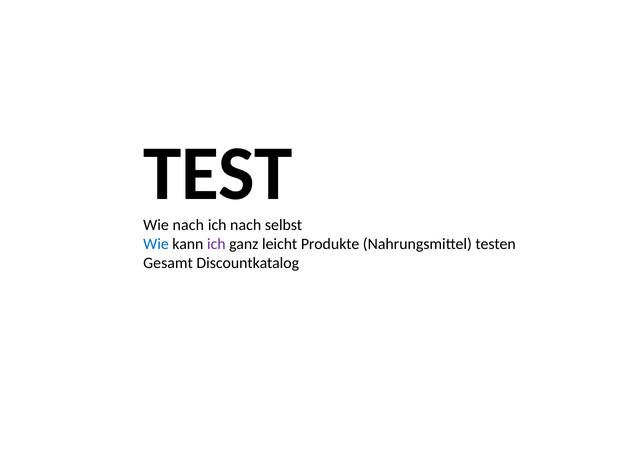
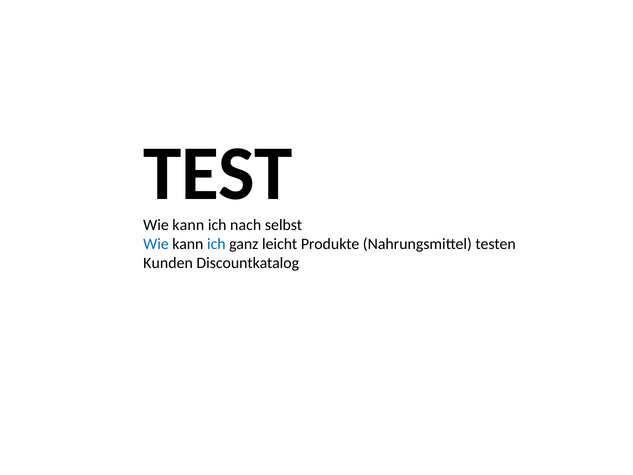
nach: nach -> kann (188, 225)
ich colour: purple -> blue (216, 244)
Gesamt: Gesamt -> Kunden (168, 263)
